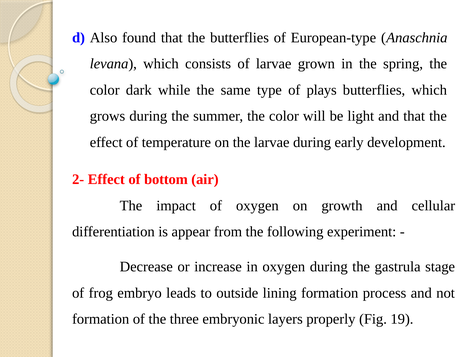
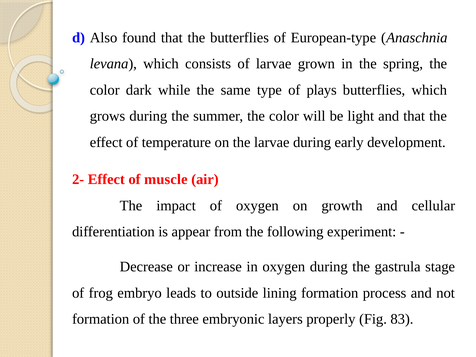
bottom: bottom -> muscle (166, 179)
19: 19 -> 83 (402, 319)
